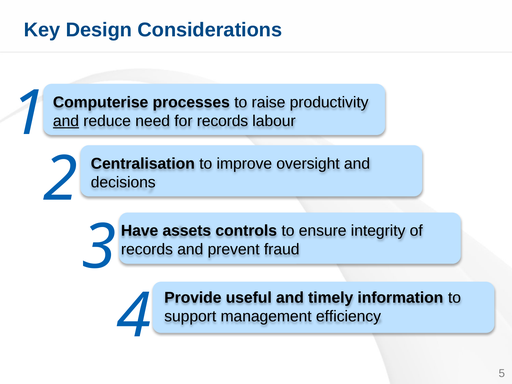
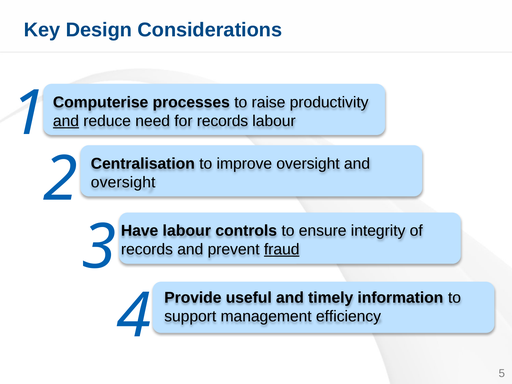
decisions: decisions -> oversight (123, 182)
Have assets: assets -> labour (187, 231)
fraud underline: none -> present (282, 249)
